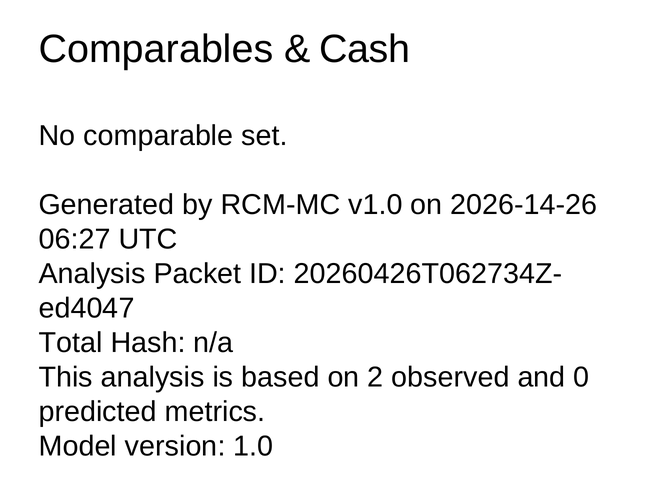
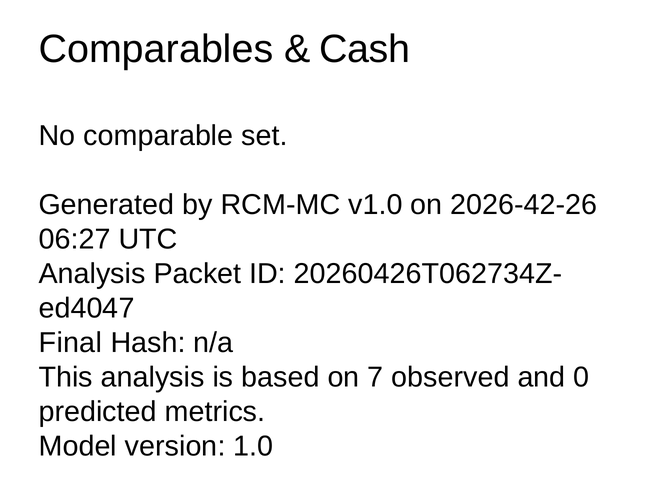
2026-14-26: 2026-14-26 -> 2026-42-26 (524, 204)
Total: Total -> Final (70, 342)
2: 2 -> 7 (375, 377)
